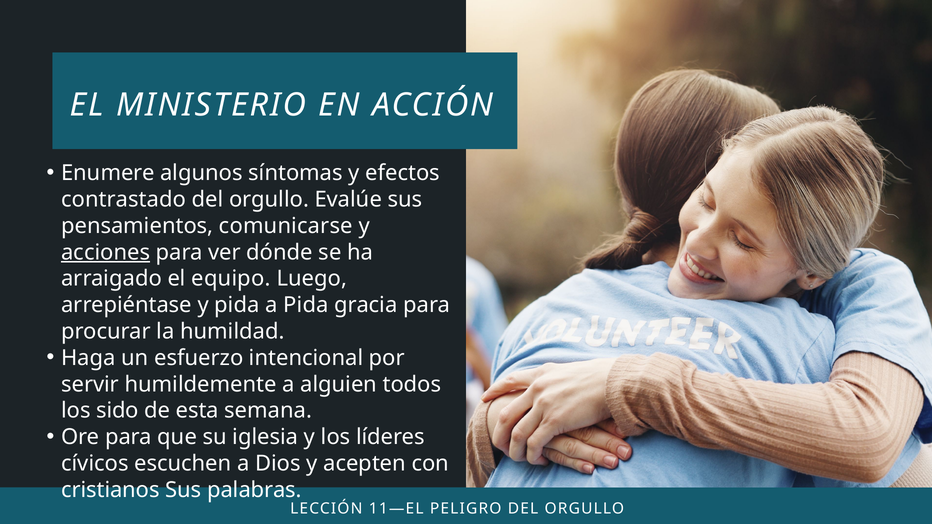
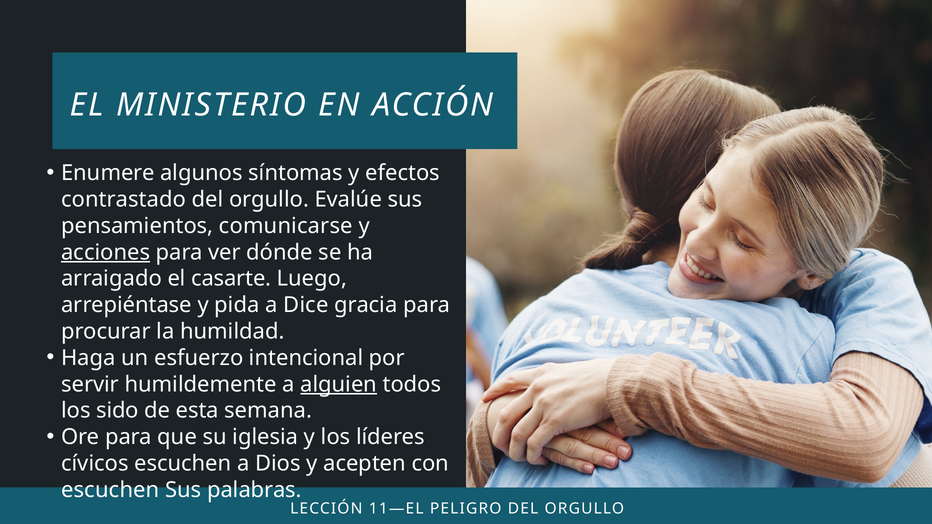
equipo: equipo -> casarte (231, 279)
a Pida: Pida -> Dice (306, 305)
alguien underline: none -> present (339, 384)
cristianos: cristianos -> escuchen (110, 490)
